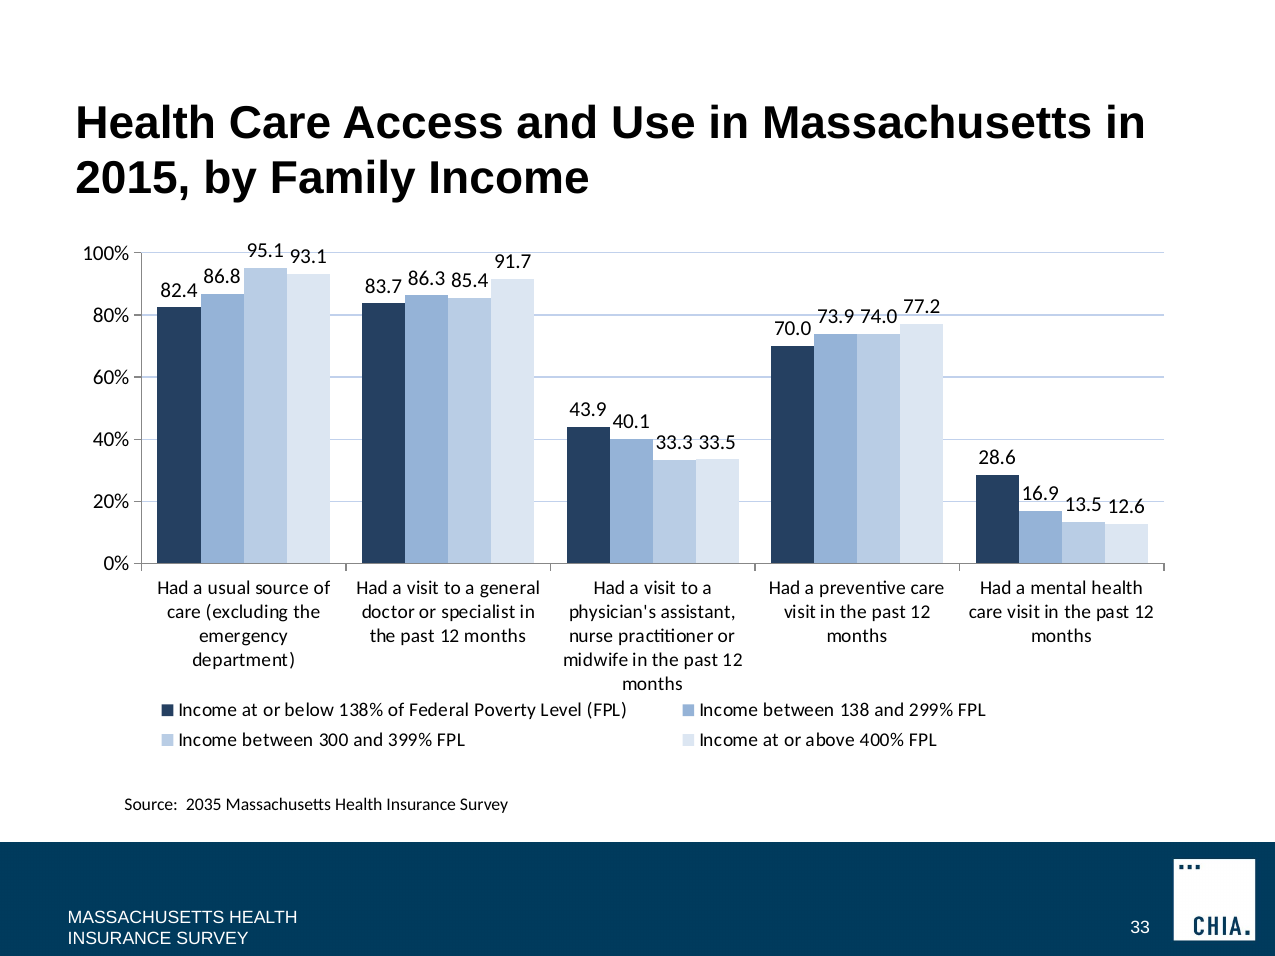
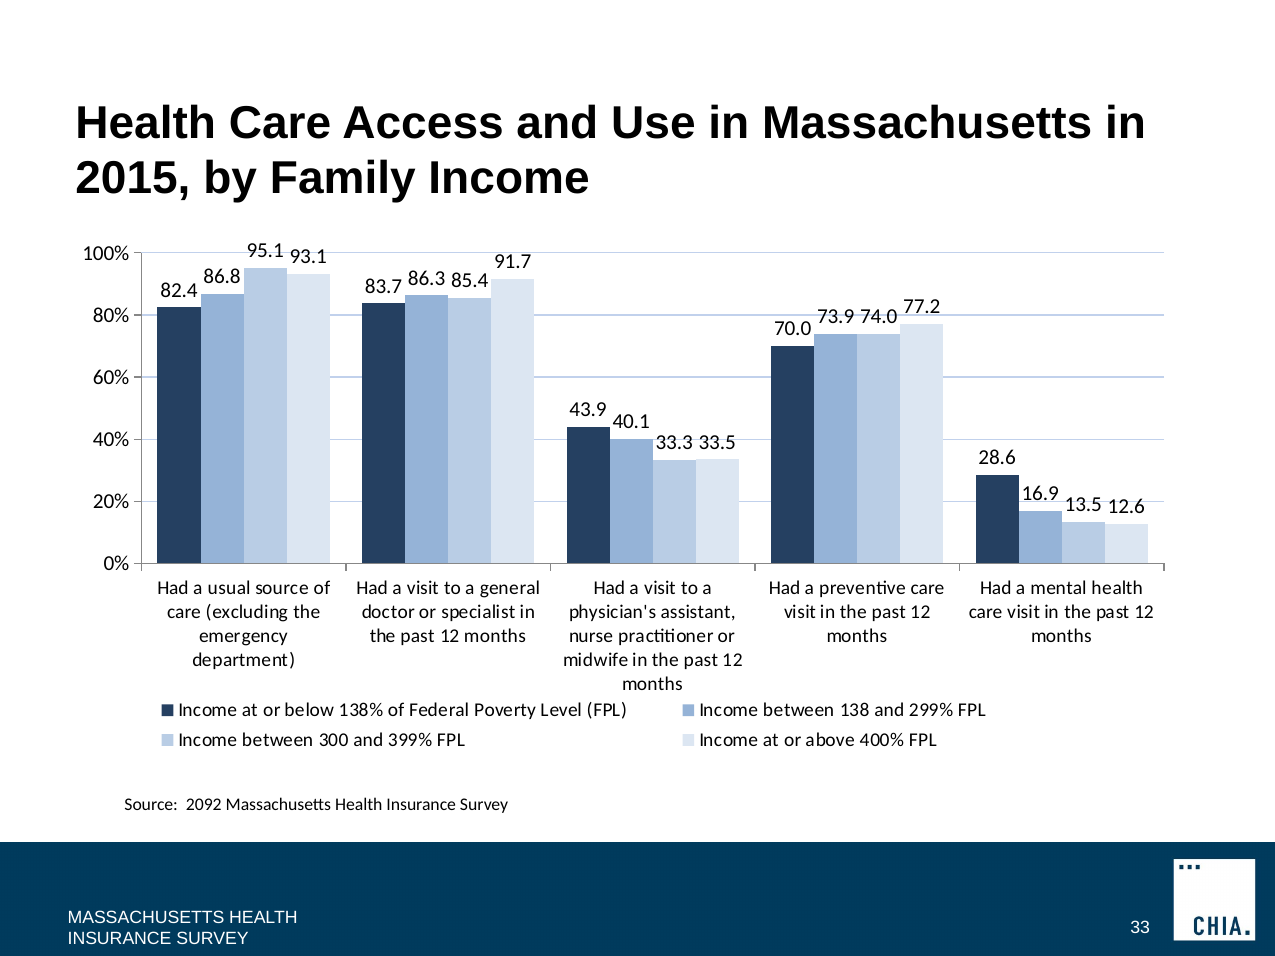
2035: 2035 -> 2092 (204, 804)
